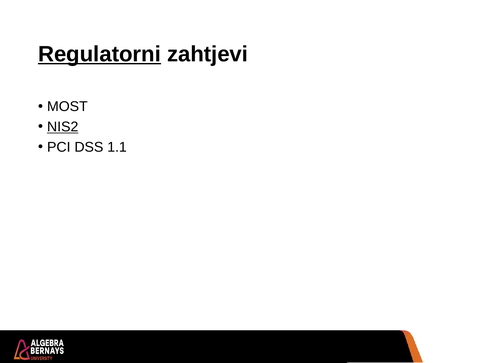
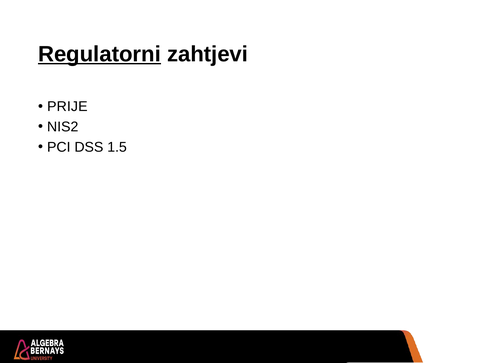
MOST: MOST -> PRIJE (67, 106)
NIS2 underline: present -> none (63, 127)
1.1: 1.1 -> 1.5 (117, 147)
